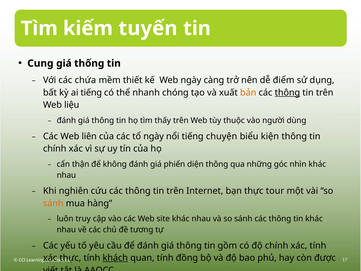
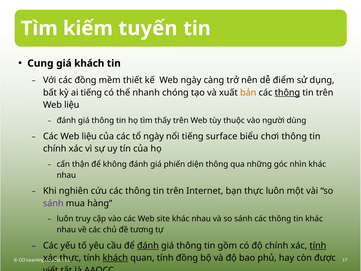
giá thống: thống -> khách (89, 63)
các chứa: chứa -> đồng (85, 80)
Các Web liên: liên -> liệu (89, 136)
chuyện: chuyện -> surface (222, 136)
kiện: kiện -> chơi (270, 136)
thực tour: tour -> luôn (275, 191)
sánh colour: orange -> purple (53, 203)
đánh underline: none -> present (148, 245)
tính underline: none -> present (318, 245)
